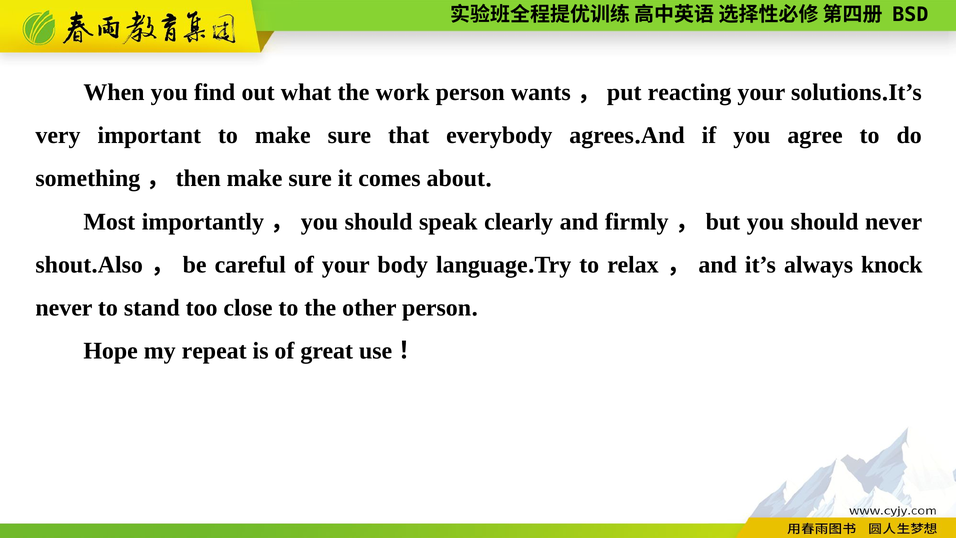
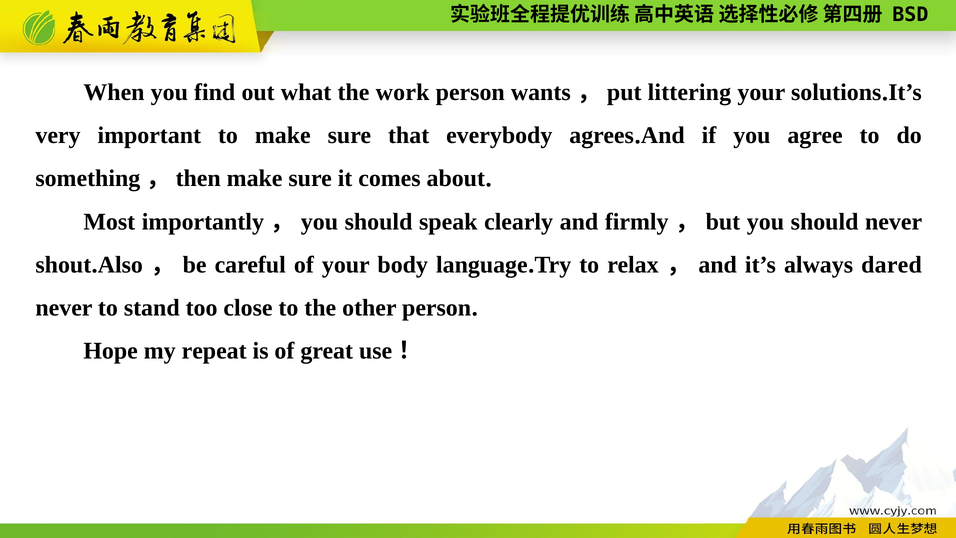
reacting: reacting -> littering (689, 92)
knock: knock -> dared (892, 265)
